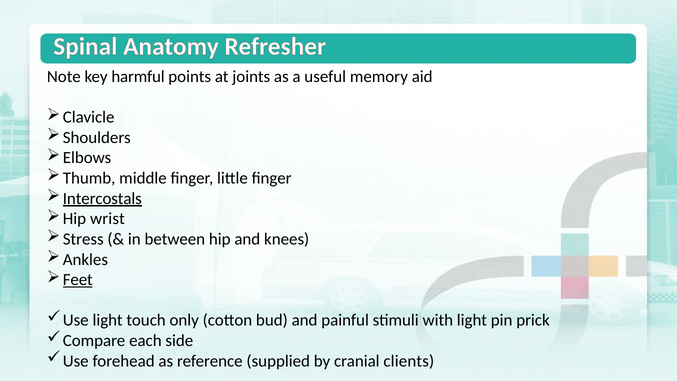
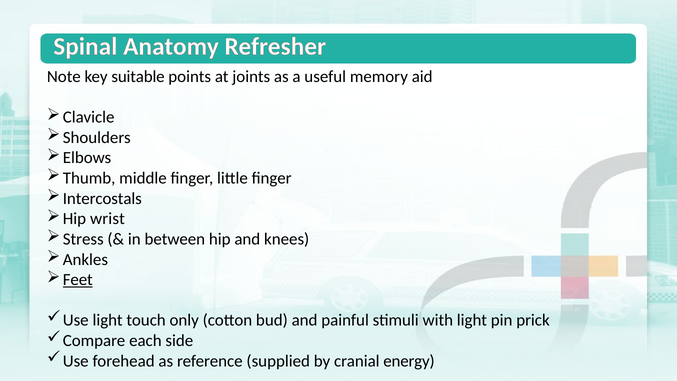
harmful: harmful -> suitable (138, 77)
Intercostals underline: present -> none (102, 198)
clients: clients -> energy (409, 361)
